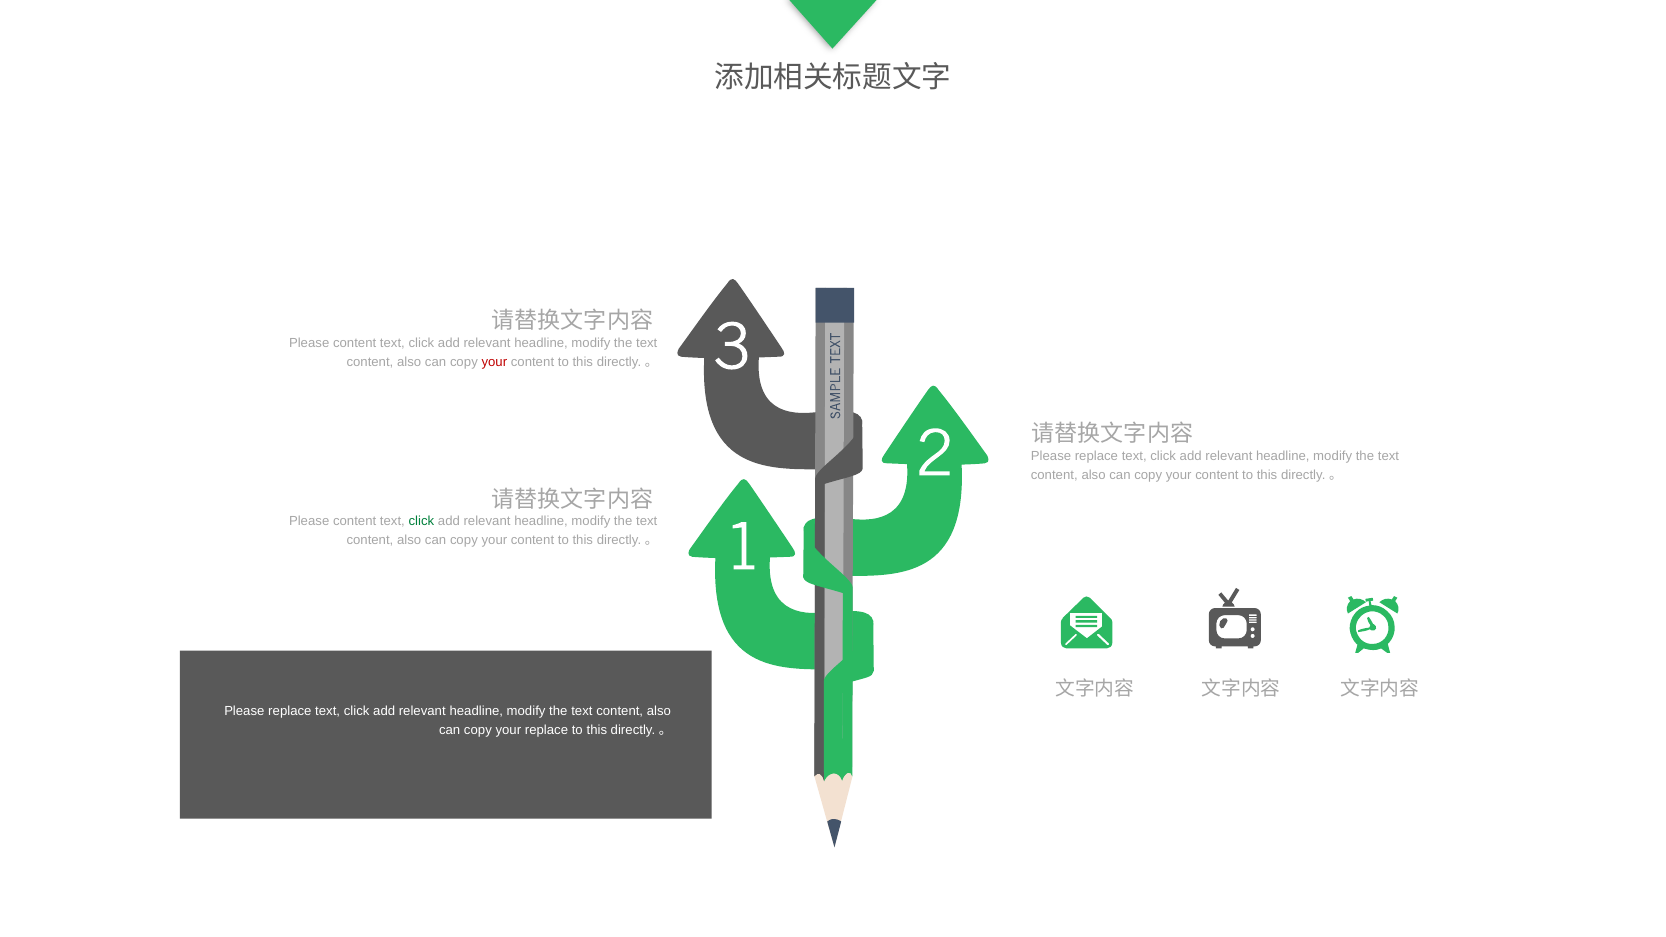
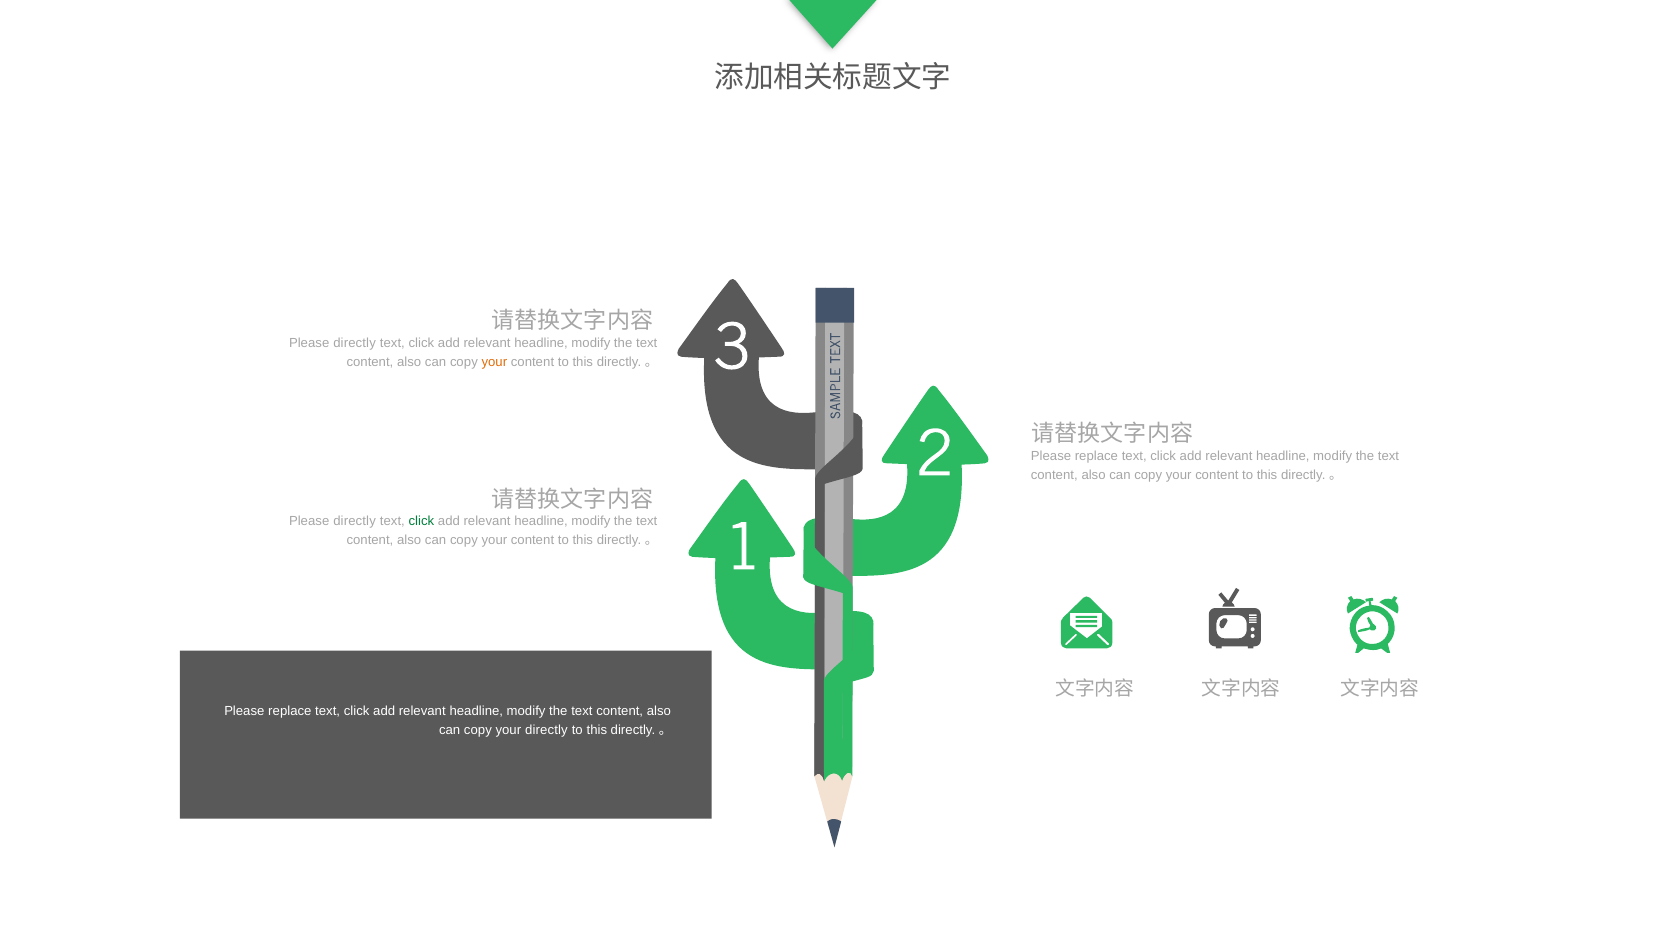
content: content -> directly (355, 343)
your colour: red -> orange (494, 362)
content: content -> directly (355, 521)
your replace: replace -> directly (546, 730)
